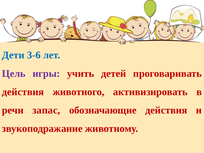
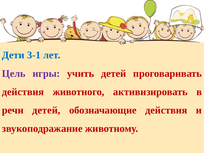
3-6: 3-6 -> 3-1 (34, 55)
речи запас: запас -> детей (46, 110)
